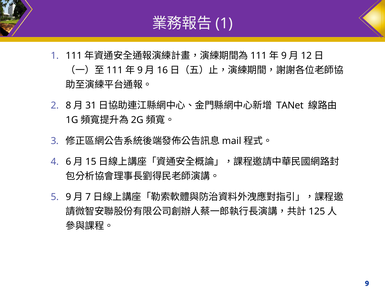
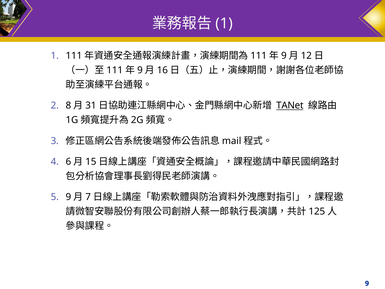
TANet underline: none -> present (290, 105)
